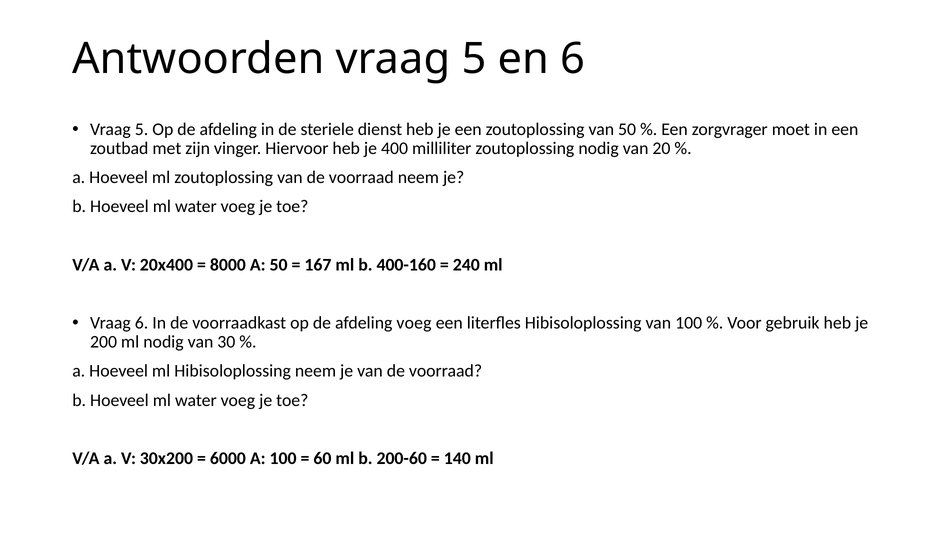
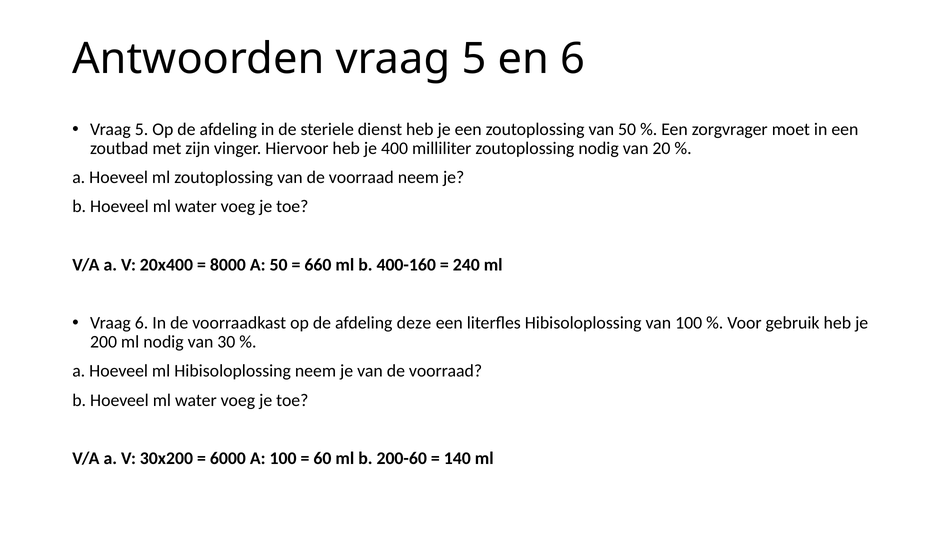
167: 167 -> 660 (318, 265)
afdeling voeg: voeg -> deze (414, 323)
